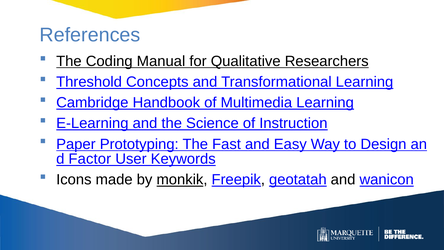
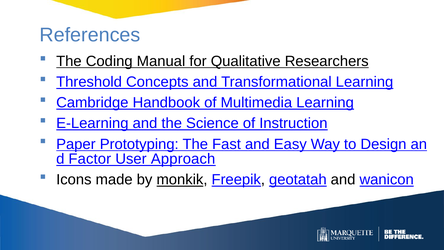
Keywords: Keywords -> Approach (183, 159)
